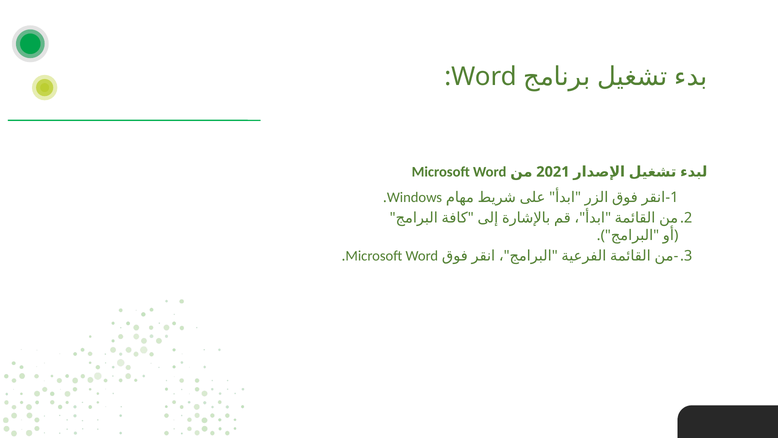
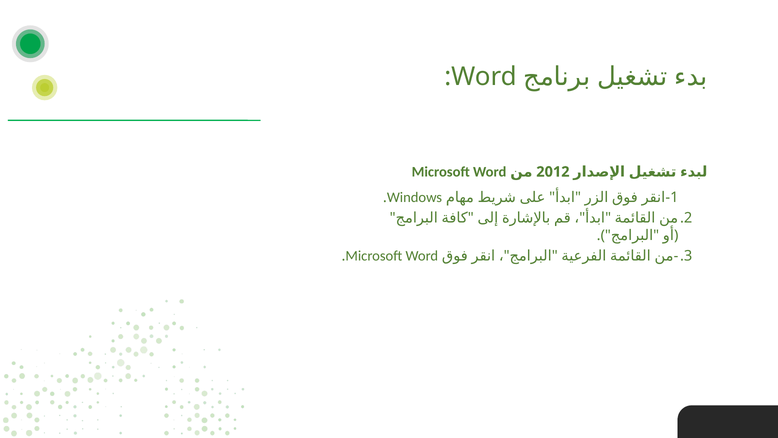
2021: 2021 -> 2012 (553, 172)
